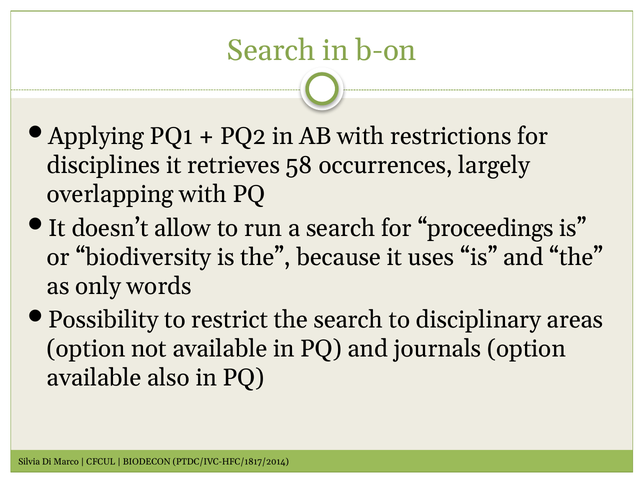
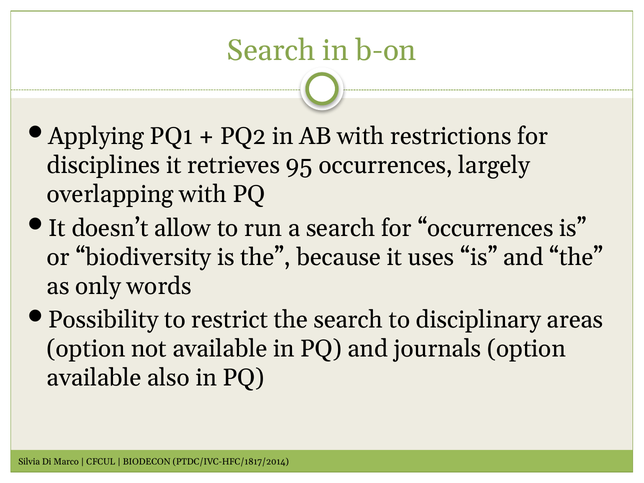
58: 58 -> 95 (299, 165)
for proceedings: proceedings -> occurrences (486, 228)
